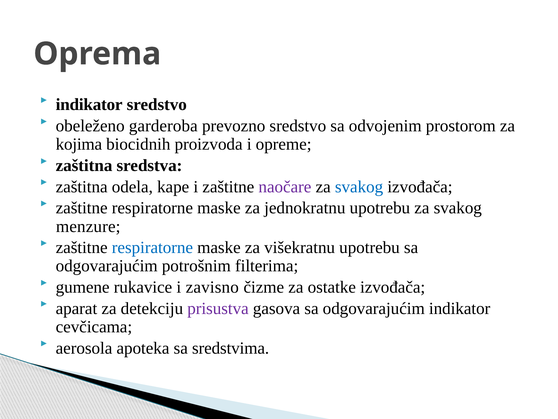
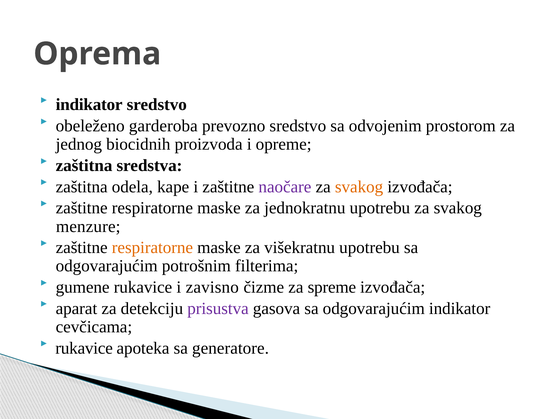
kojima: kojima -> jednog (79, 144)
svakog colour: blue -> orange (359, 187)
respiratorne colour: blue -> orange (152, 247)
ostatke: ostatke -> spreme (332, 287)
aerosola: aerosola -> rukavice (84, 348)
sredstvima: sredstvima -> generatore (231, 348)
